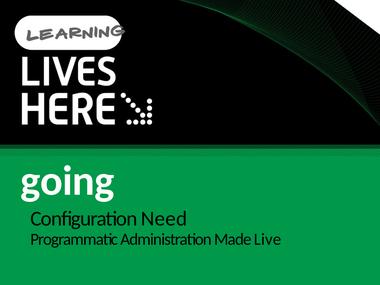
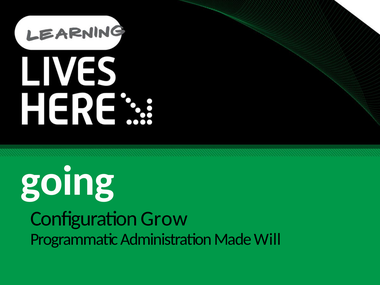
Need: Need -> Grow (164, 219)
Live: Live -> Will (267, 239)
